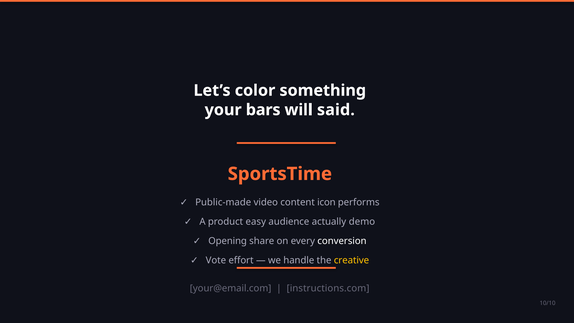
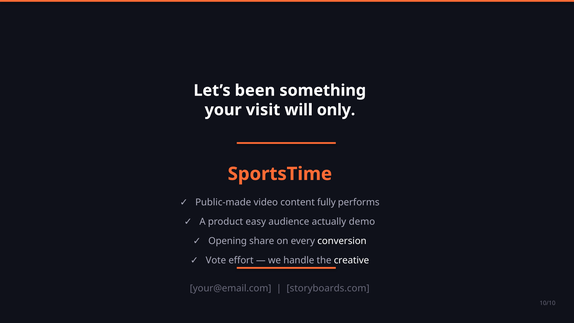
color: color -> been (255, 90)
bars: bars -> visit (263, 110)
said: said -> only (336, 110)
icon: icon -> fully (326, 202)
creative colour: yellow -> white (351, 260)
instructions.com: instructions.com -> storyboards.com (328, 288)
